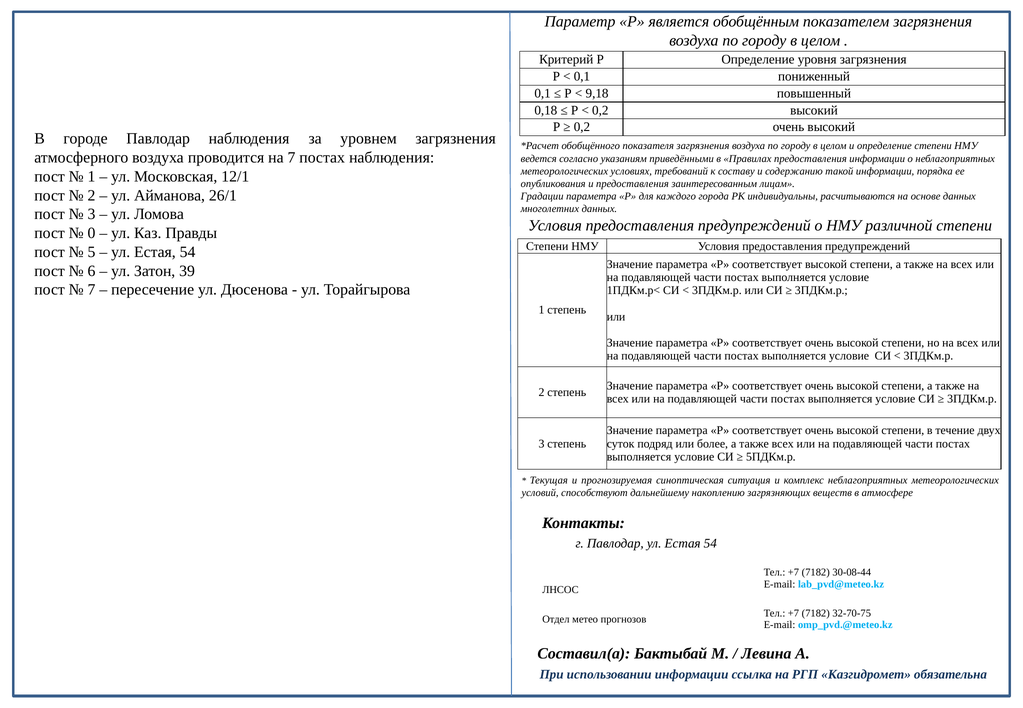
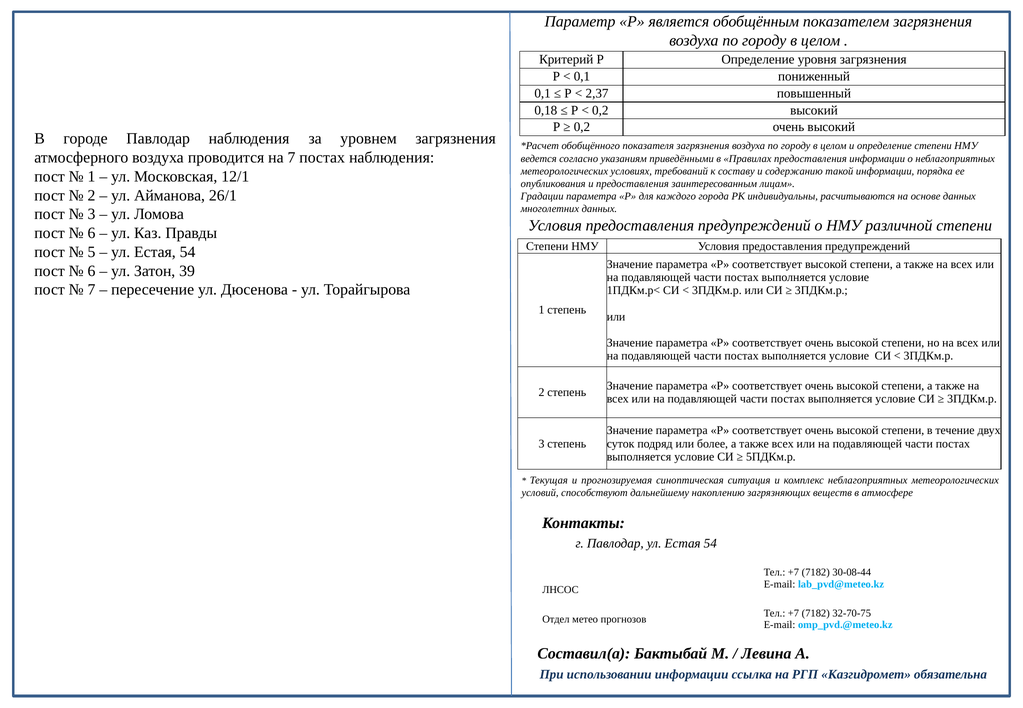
9,18: 9,18 -> 2,37 (597, 93)
0: 0 -> 6 (92, 233)
